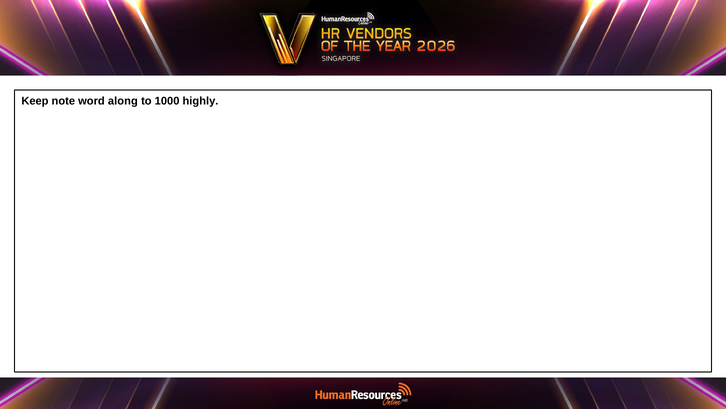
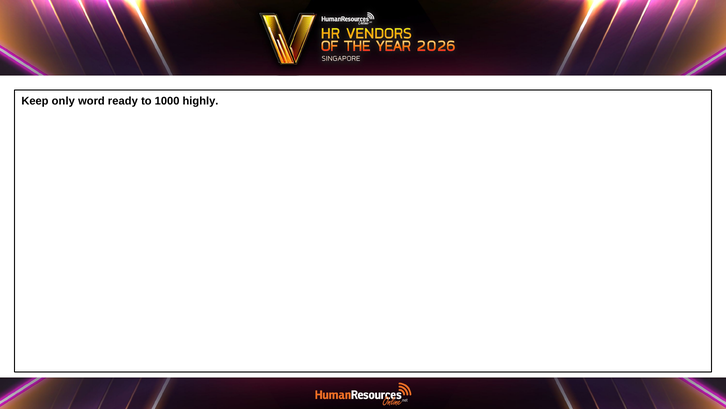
note: note -> only (63, 101)
along: along -> ready (123, 101)
